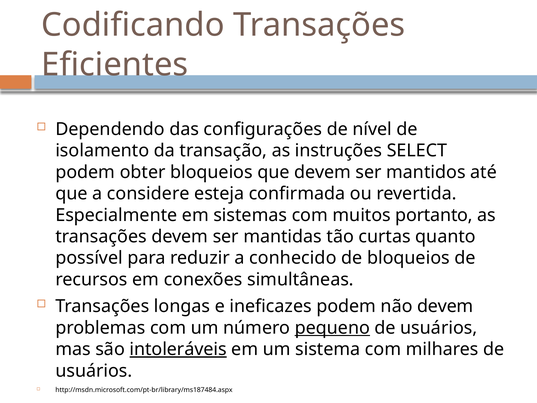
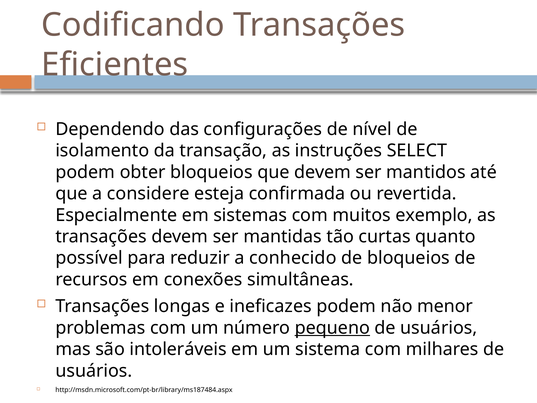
portanto: portanto -> exemplo (434, 215)
não devem: devem -> menor (445, 306)
intoleráveis underline: present -> none (178, 349)
